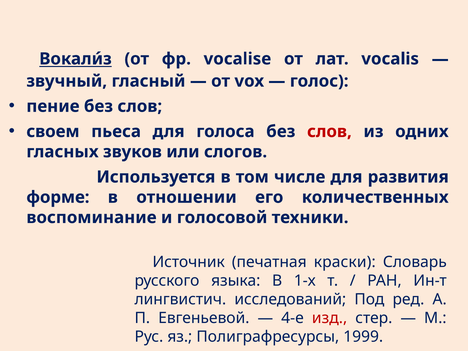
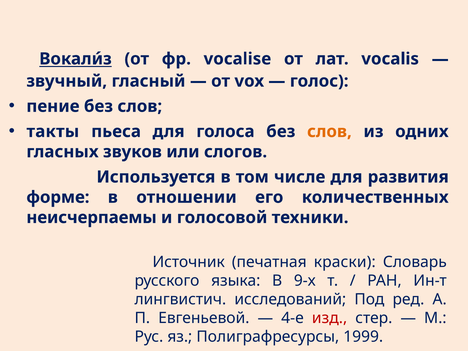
своем: своем -> такты (53, 131)
слов colour: red -> orange (329, 131)
воспоминание: воспоминание -> неисчерпаемы (92, 217)
1-х: 1-х -> 9-х (305, 281)
